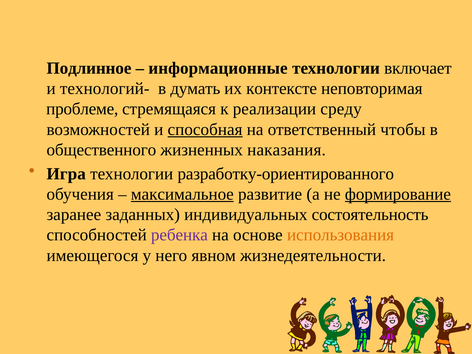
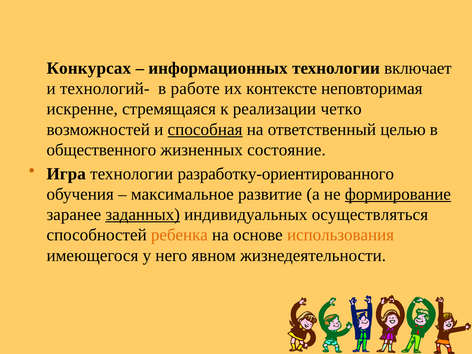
Подлинное: Подлинное -> Конкурсах (89, 68)
информационные: информационные -> информационных (218, 68)
думать: думать -> работе (195, 89)
проблеме: проблеме -> искренне (82, 109)
среду: среду -> четко (341, 109)
чтобы: чтобы -> целью (403, 129)
наказания: наказания -> состояние (287, 150)
максимальное underline: present -> none (182, 194)
заданных underline: none -> present (143, 215)
состоятельность: состоятельность -> осуществляться (370, 215)
ребенка colour: purple -> orange (179, 235)
